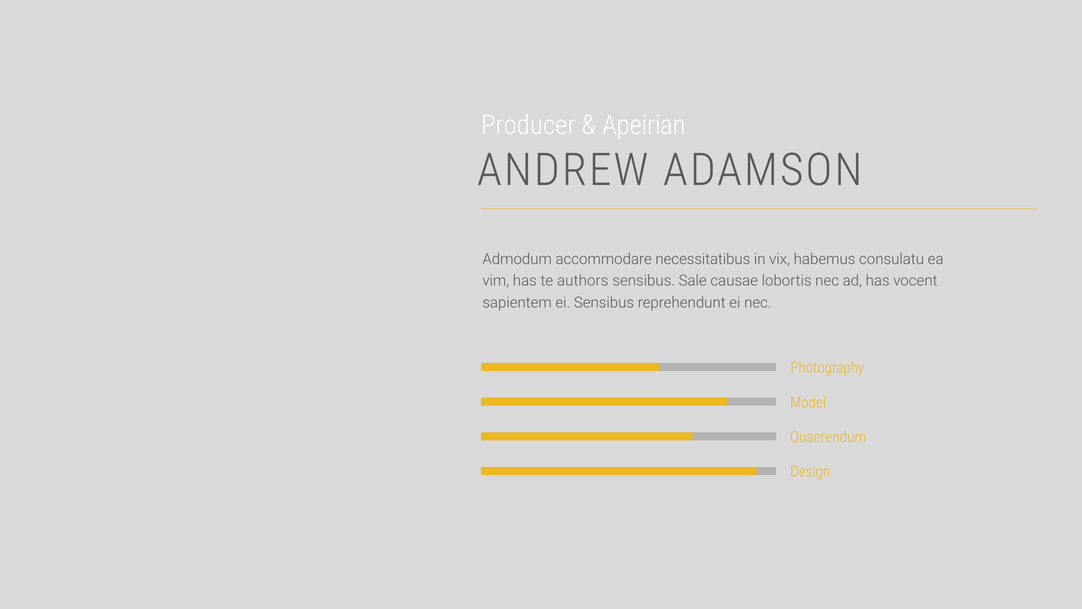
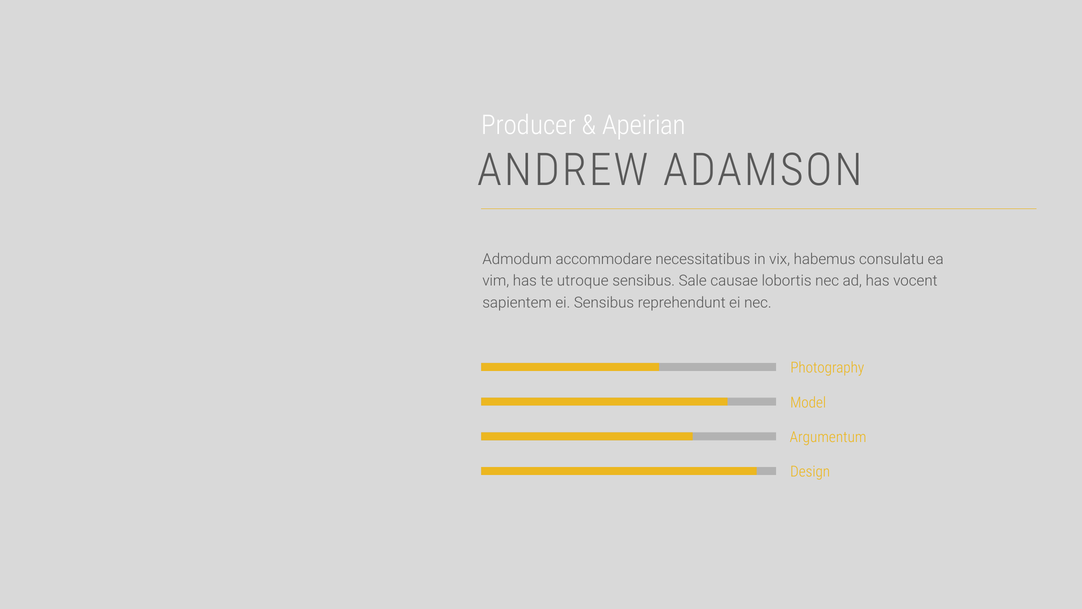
authors: authors -> utroque (583, 281)
Quaerendum: Quaerendum -> Argumentum (828, 437)
